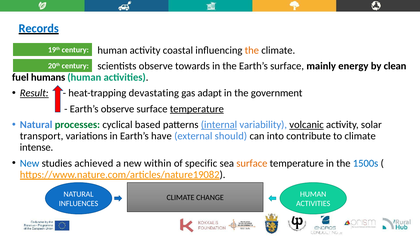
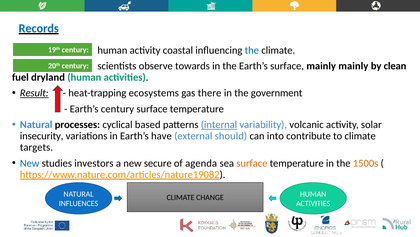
the colour: orange -> blue (252, 50)
mainly energy: energy -> mainly (353, 66)
humans: humans -> dryland (48, 77)
devastating: devastating -> ecosystems (154, 93)
adapt: adapt -> there (210, 93)
Earth’s observe: observe -> century (117, 109)
temperature underline: present -> none (197, 109)
processes colour: green -> black (77, 124)
volcanic underline: present -> none (307, 124)
transport: transport -> insecurity (42, 136)
intense: intense -> targets (36, 147)
achieved: achieved -> investors (94, 163)
within: within -> secure (158, 163)
specific: specific -> agenda (201, 163)
1500s colour: blue -> orange (366, 163)
